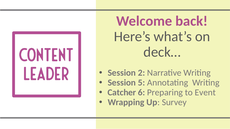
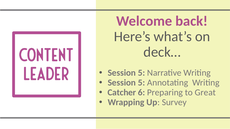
2: 2 -> 5 (141, 73)
Event: Event -> Great (205, 93)
